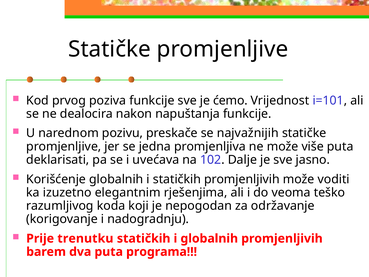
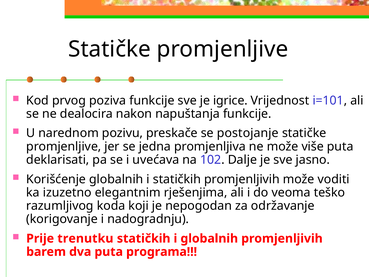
ćemo: ćemo -> igrice (230, 100)
najvažnijih: najvažnijih -> postojanje (248, 133)
